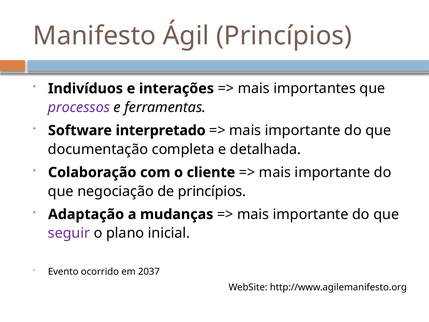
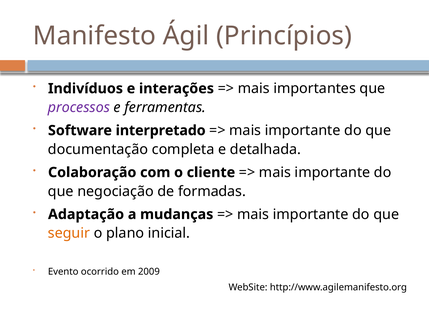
de princípios: princípios -> formadas (212, 191)
seguir colour: purple -> orange (69, 233)
2037: 2037 -> 2009 (149, 271)
